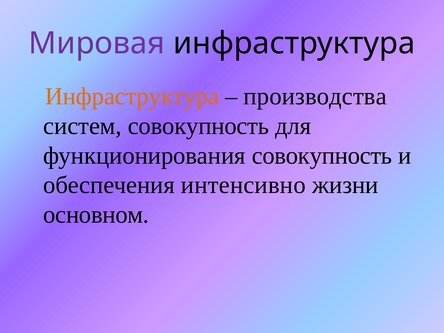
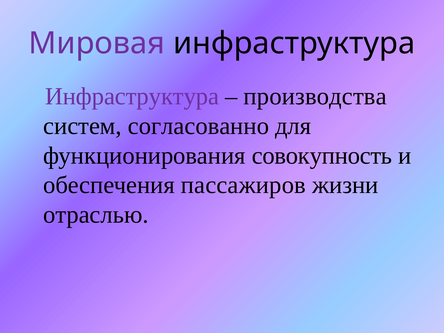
Инфраструктура colour: orange -> purple (132, 96)
систем совокупность: совокупность -> согласованно (198, 126)
интенсивно: интенсивно -> пассажиров (243, 185)
основном: основном -> отраслью (96, 215)
